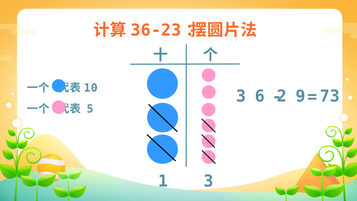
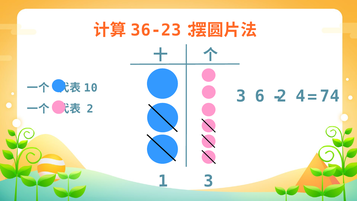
9: 9 -> 4 (301, 96)
73: 73 -> 74 (330, 96)
5: 5 -> 2 (90, 109)
